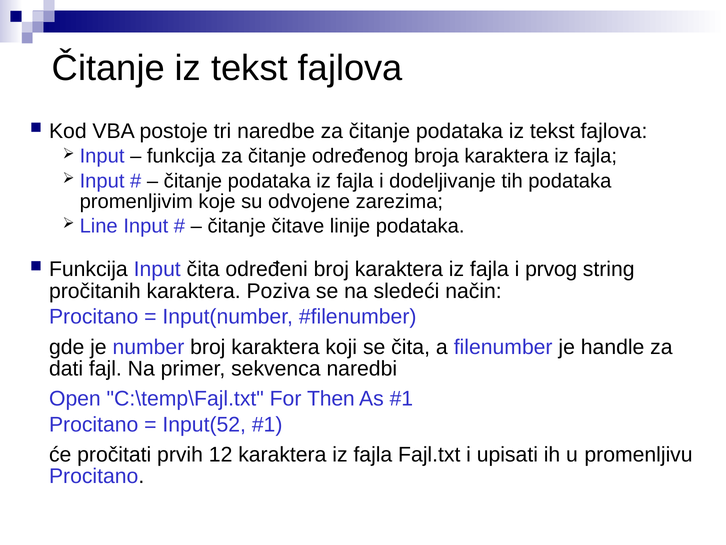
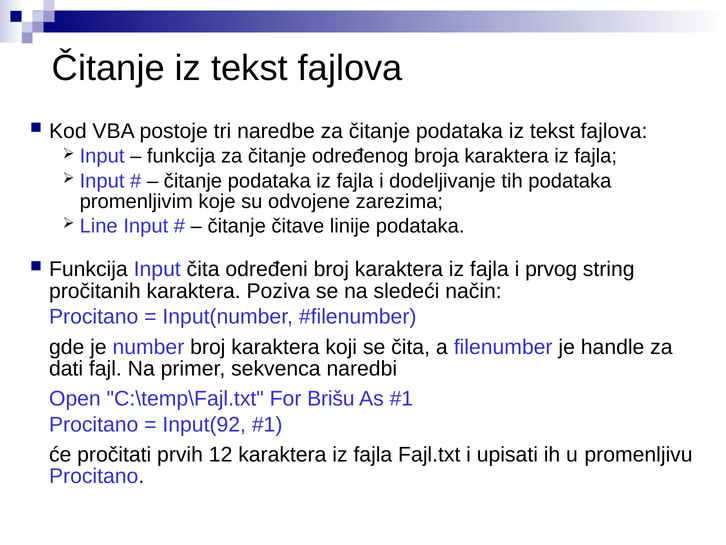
Then: Then -> Brišu (331, 398)
Input(52: Input(52 -> Input(92 (204, 424)
